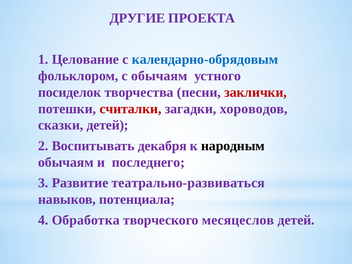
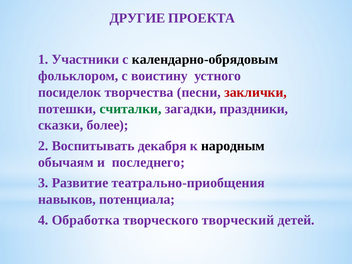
Целование: Целование -> Участники (85, 59)
календарно-обрядовым colour: blue -> black (205, 59)
с обычаям: обычаям -> воистину (159, 76)
считалки colour: red -> green (131, 109)
хороводов: хороводов -> праздники (254, 109)
сказки детей: детей -> более (108, 125)
театрально-развиваться: театрально-развиваться -> театрально-приобщения (188, 183)
месяцеслов: месяцеслов -> творческий (238, 220)
